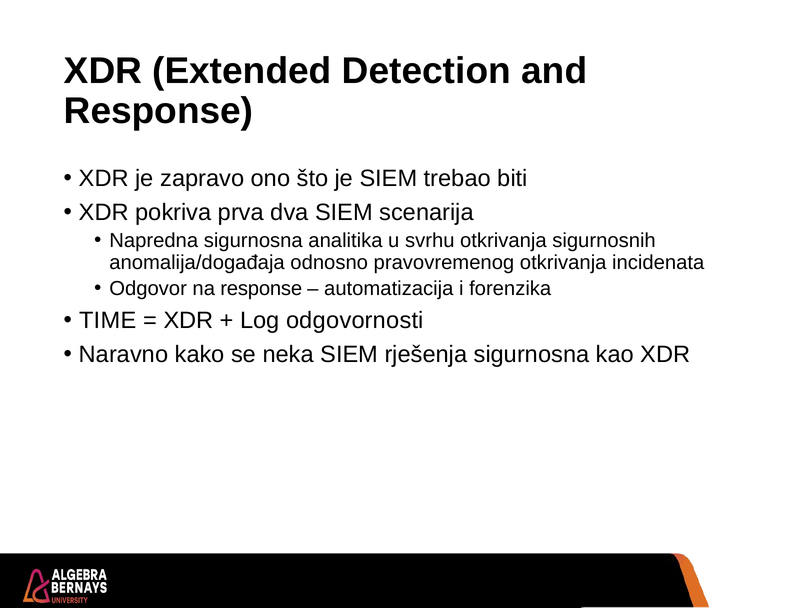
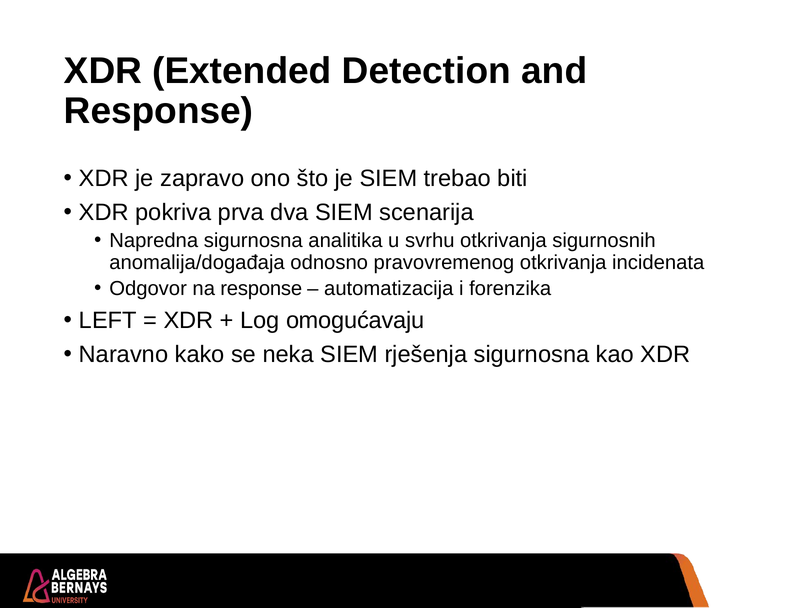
TIME: TIME -> LEFT (108, 320)
odgovornosti: odgovornosti -> omogućavaju (355, 320)
